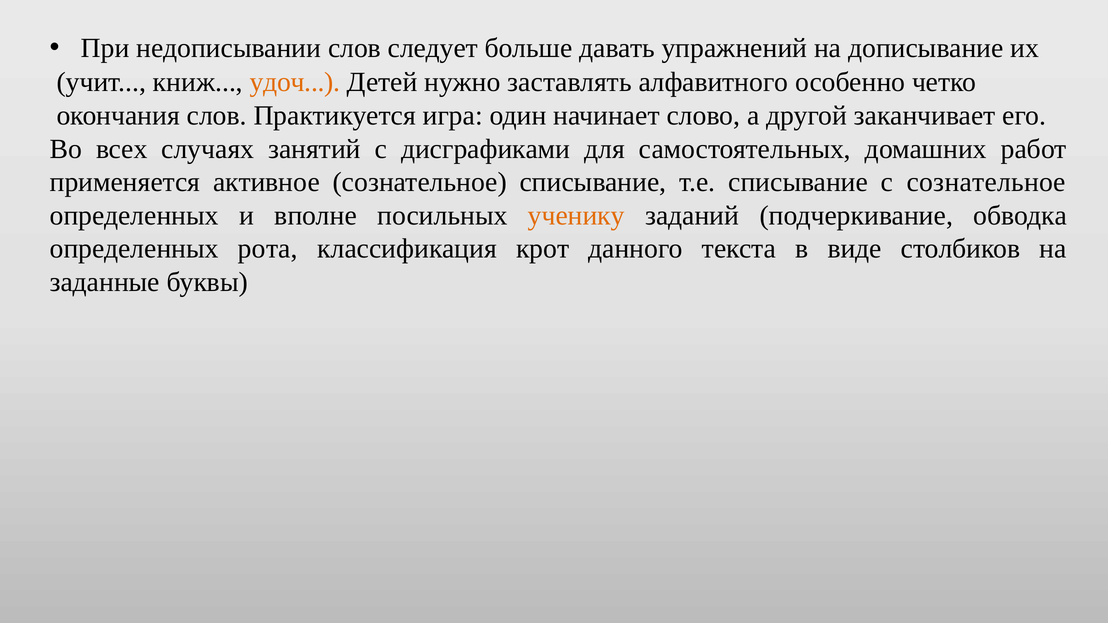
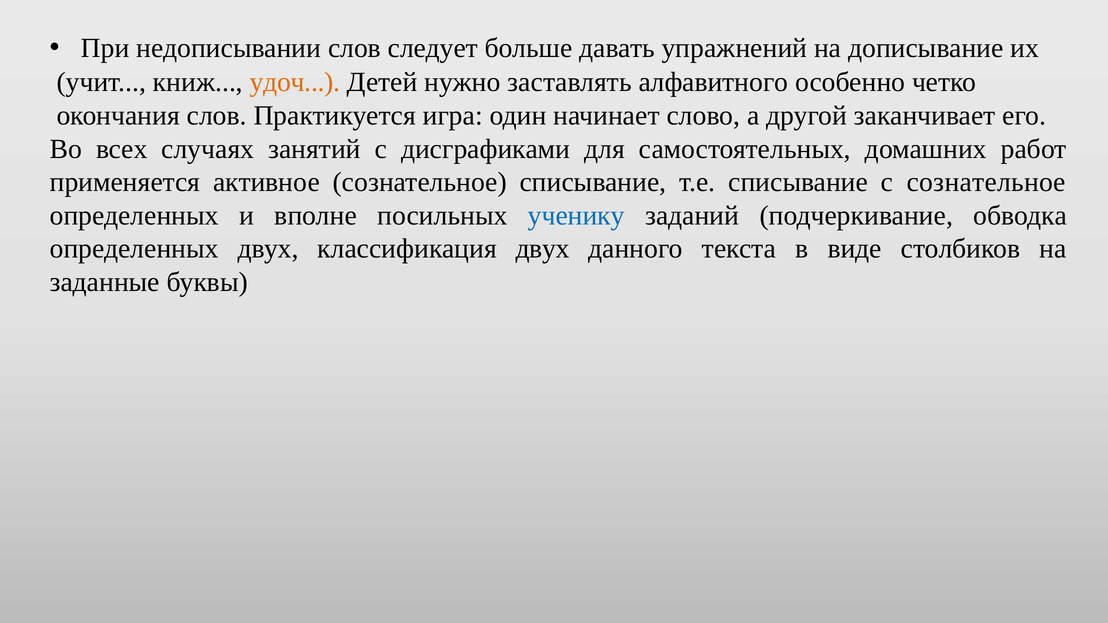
ученику colour: orange -> blue (576, 216)
определенных рота: рота -> двух (268, 249)
классификация крот: крот -> двух (543, 249)
